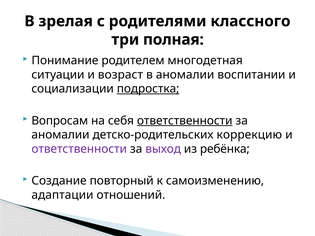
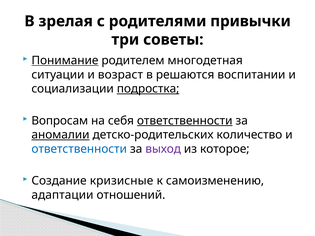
классного: классного -> привычки (250, 21)
полная: полная -> советы (173, 40)
Понимание underline: none -> present (65, 61)
в аномалии: аномалии -> решаются (185, 75)
аномалии underline: none -> present (60, 135)
коррекцию: коррекцию -> количество (249, 135)
ответственности colour: purple -> blue (79, 149)
ребёнка: ребёнка -> которое (225, 149)
повторный: повторный -> кризисные (122, 181)
